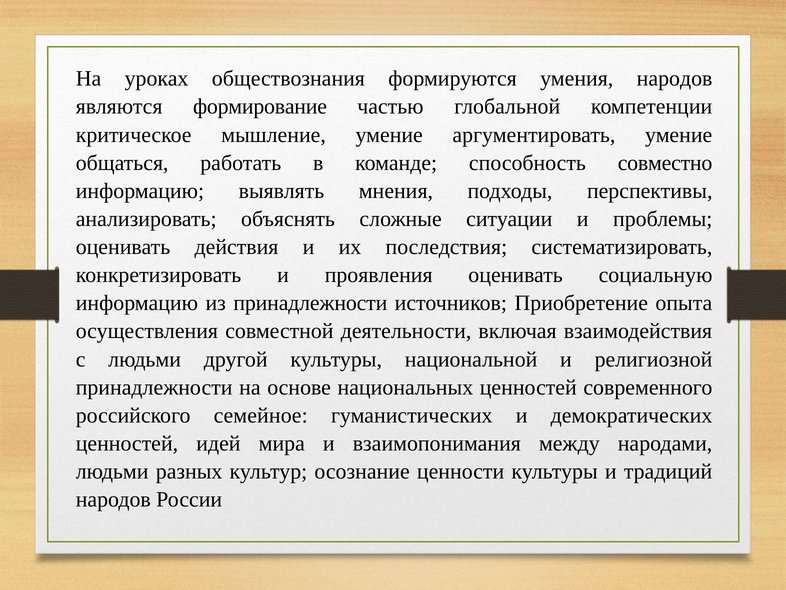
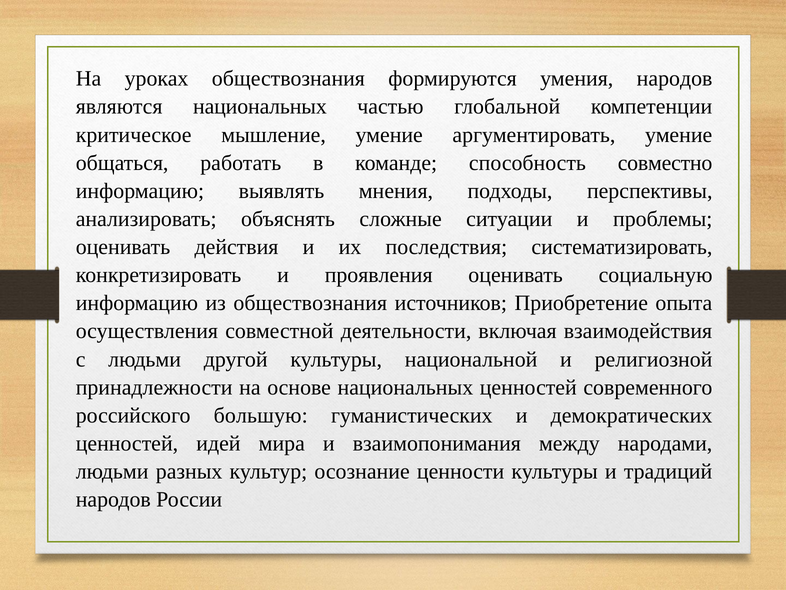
являются формирование: формирование -> национальных (260, 107)
из принадлежности: принадлежности -> обществознания (310, 303)
семейное: семейное -> большую (261, 415)
